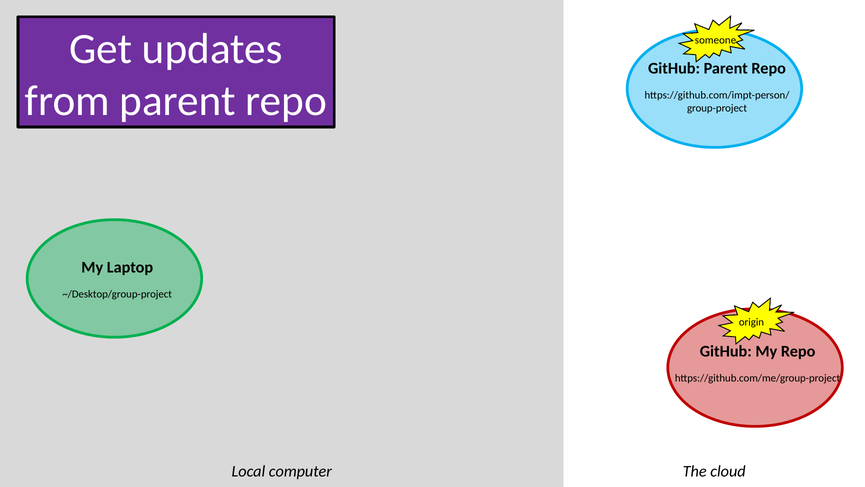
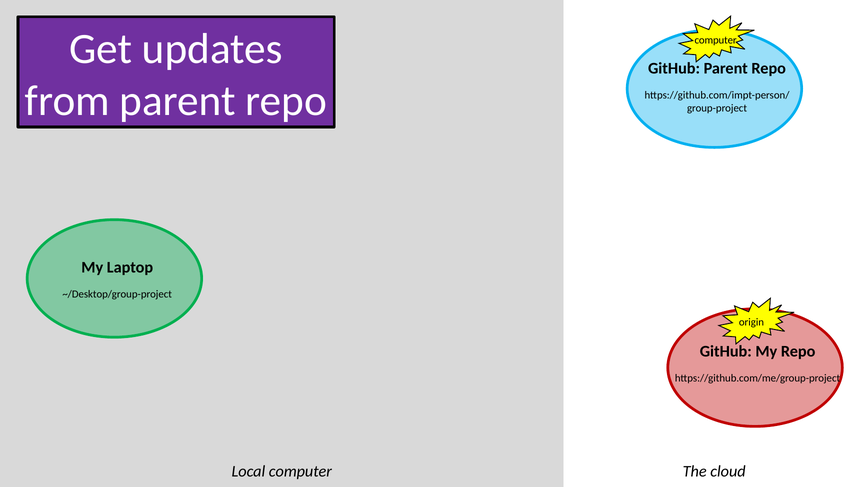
someone: someone -> computer (716, 40)
